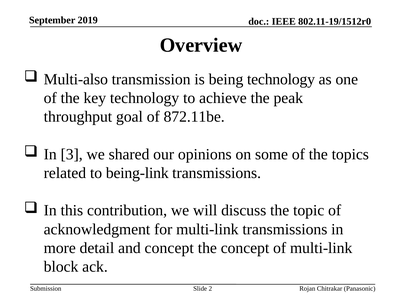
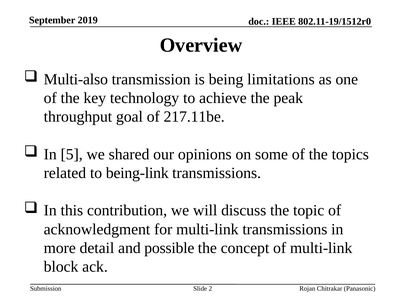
being technology: technology -> limitations (281, 79)
872.11be: 872.11be -> 217.11be (194, 117)
3: 3 -> 5 (72, 155)
and concept: concept -> possible (169, 248)
